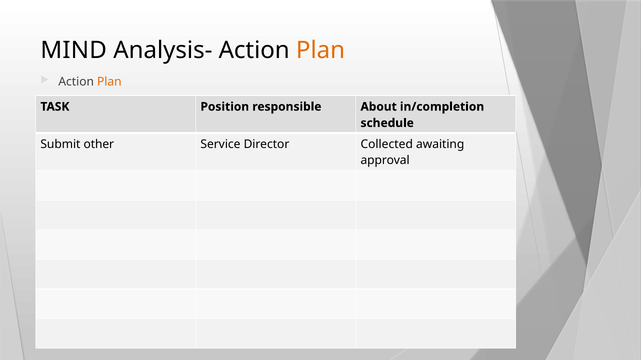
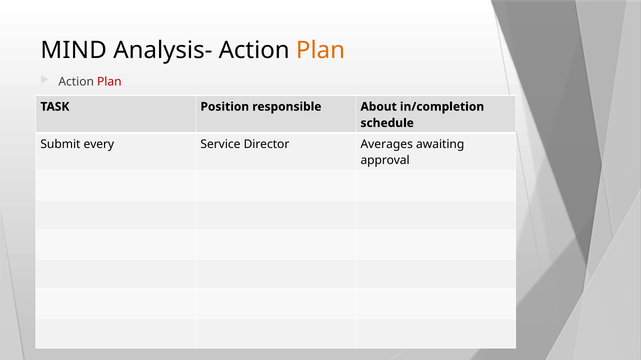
Plan colour: orange -> red (109, 82)
other: other -> every (99, 144)
Collected: Collected -> Averages (387, 144)
